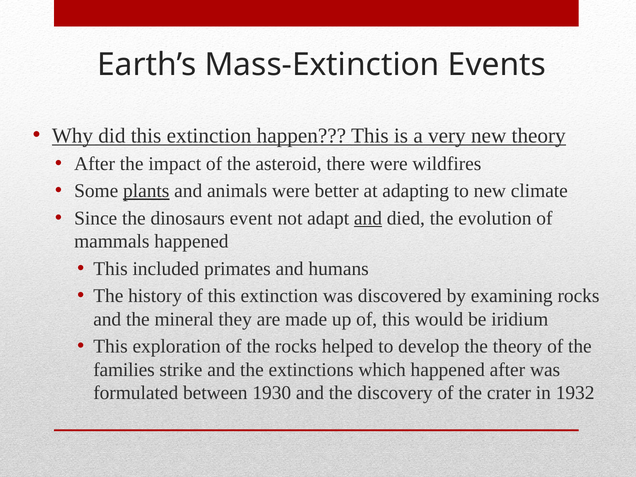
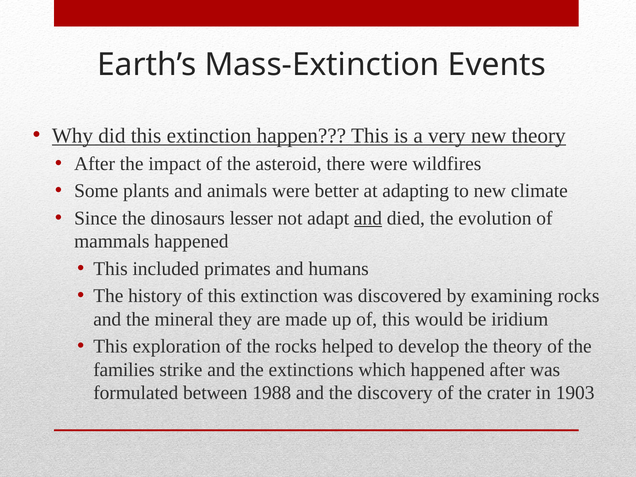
plants underline: present -> none (146, 191)
event: event -> lesser (251, 218)
1930: 1930 -> 1988 (272, 393)
1932: 1932 -> 1903 (575, 393)
